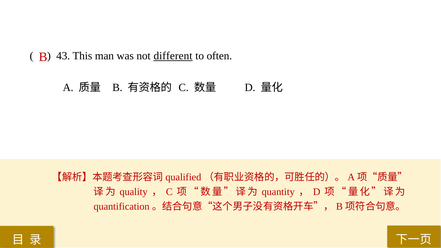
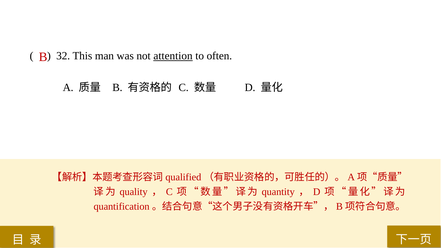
43: 43 -> 32 (63, 56)
different: different -> attention (173, 56)
